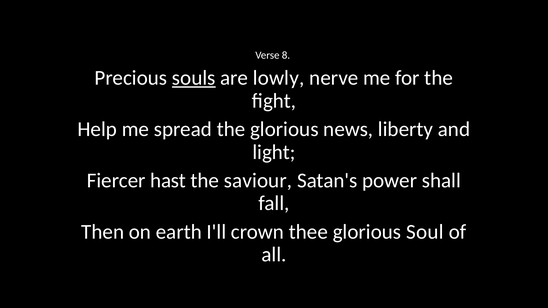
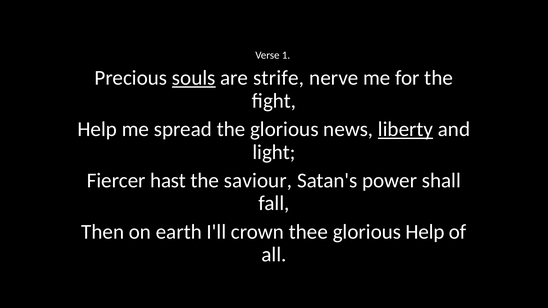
8: 8 -> 1 (286, 55)
lowly: lowly -> strife (279, 78)
liberty underline: none -> present (406, 129)
glorious Soul: Soul -> Help (425, 232)
